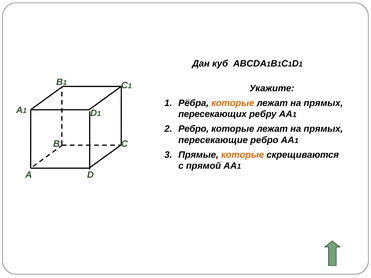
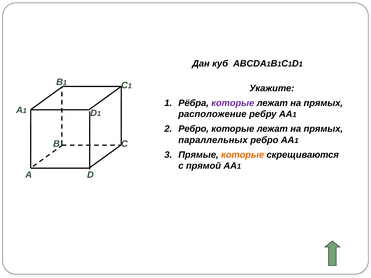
которые colour: orange -> purple (233, 103)
пересекающих: пересекающих -> расположение (212, 114)
пересекающие: пересекающие -> параллельных (213, 140)
